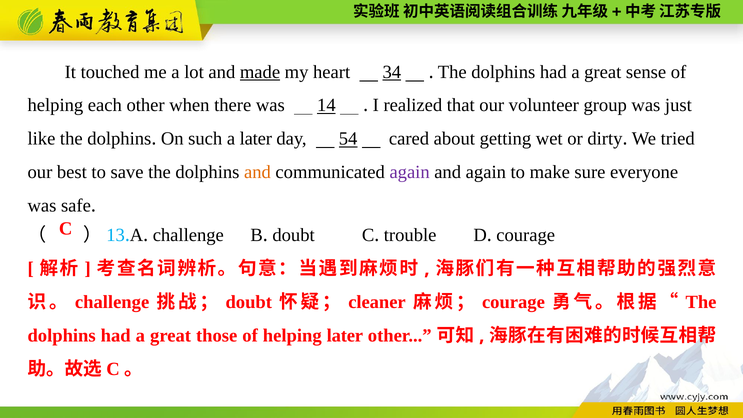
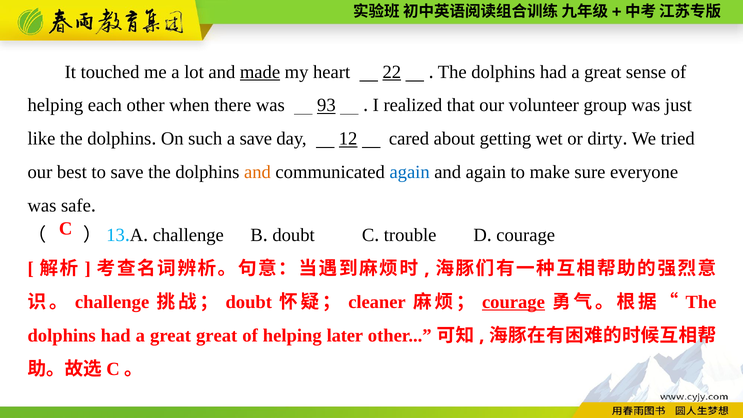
34: 34 -> 22 (392, 72)
14: 14 -> 93 (326, 105)
a later: later -> save (256, 139)
54: 54 -> 12 (348, 139)
again colour: purple -> blue (410, 172)
courage underline: none -> present (513, 302)
great those: those -> great (217, 336)
